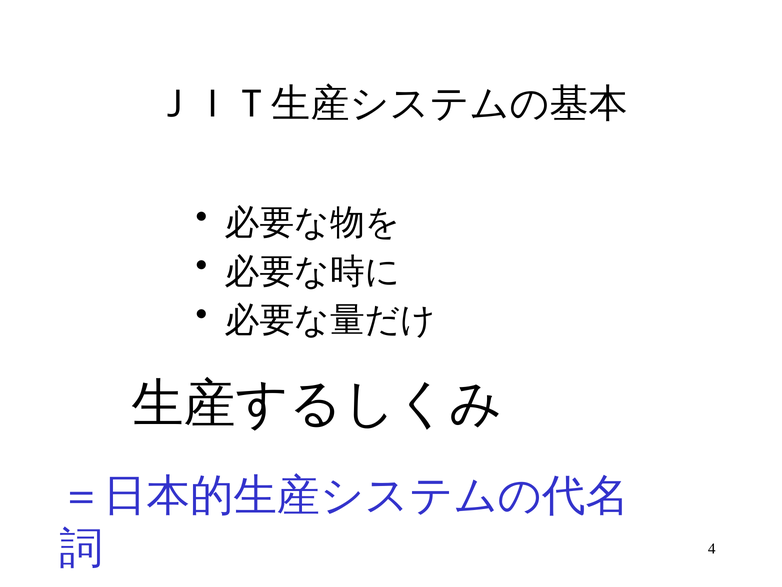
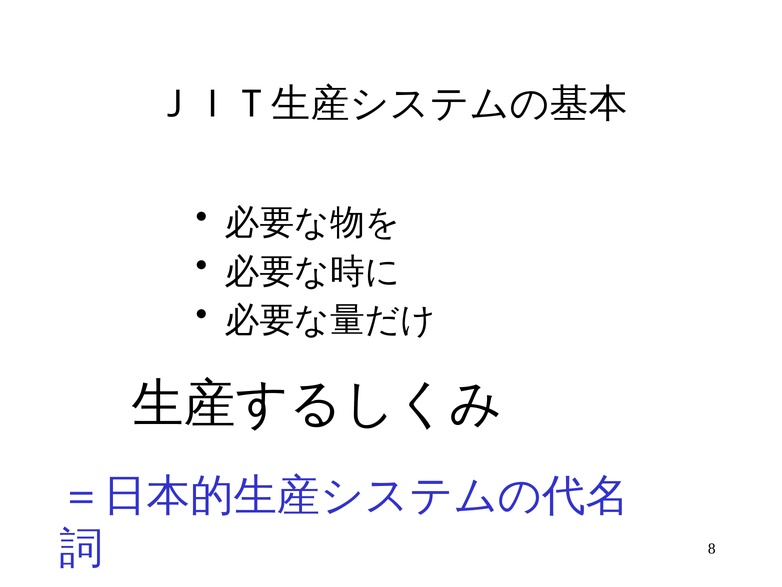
4: 4 -> 8 (712, 548)
